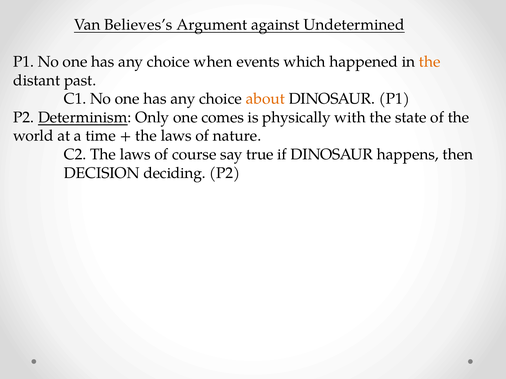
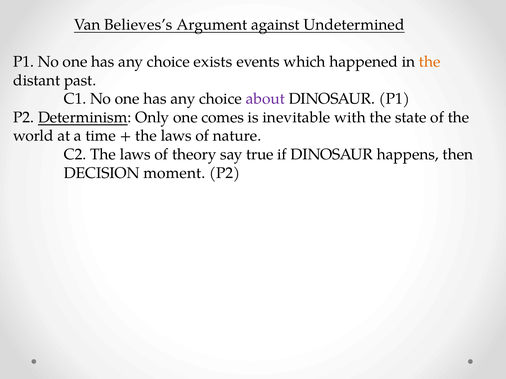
when: when -> exists (213, 62)
about colour: orange -> purple (265, 99)
physically: physically -> inevitable (296, 118)
course: course -> theory (194, 155)
deciding: deciding -> moment (174, 173)
